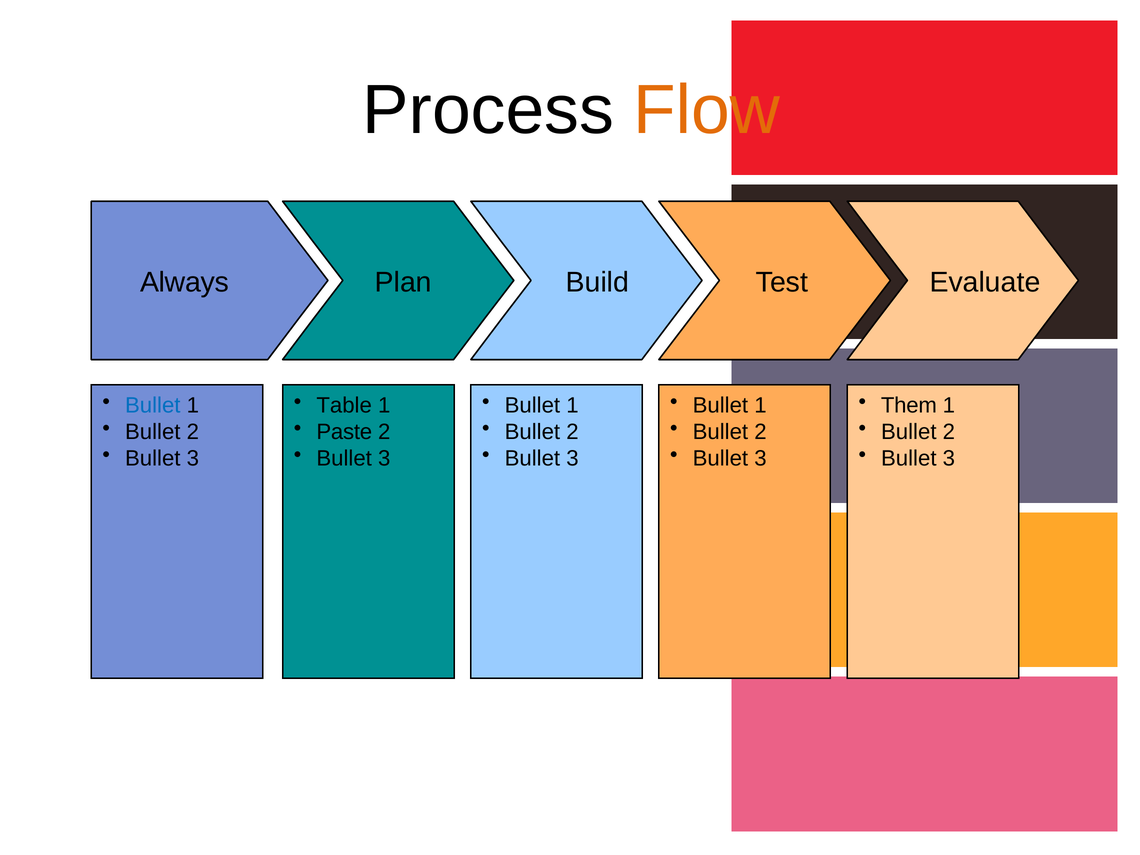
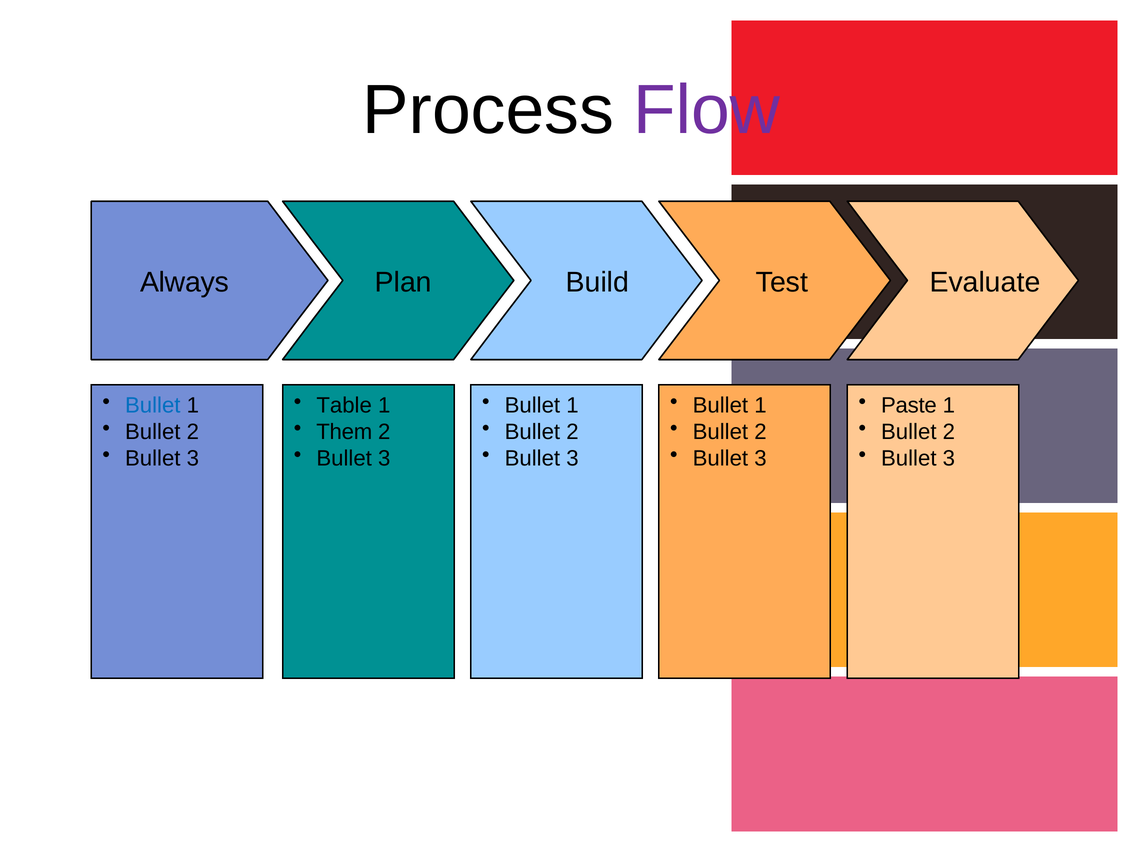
Flow colour: orange -> purple (707, 110)
Them: Them -> Paste (909, 405)
Paste: Paste -> Them (344, 432)
